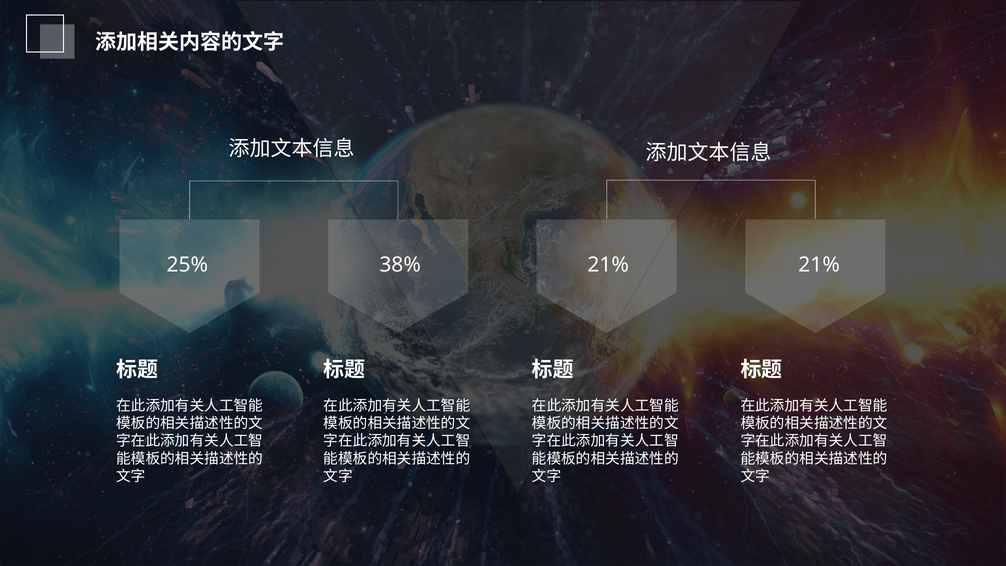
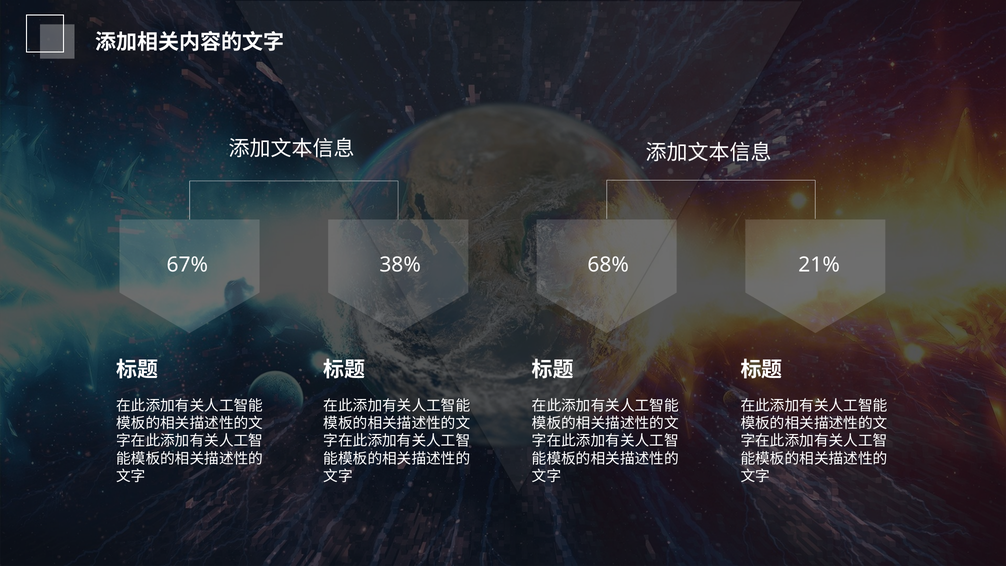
25%: 25% -> 67% (187, 265)
38% 21%: 21% -> 68% (608, 265)
